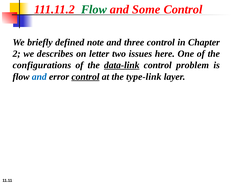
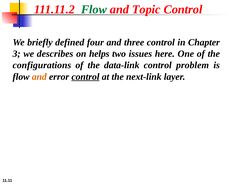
Some: Some -> Topic (146, 9)
note: note -> four (95, 42)
2: 2 -> 3 (17, 54)
letter: letter -> helps (99, 54)
data-link underline: present -> none (122, 65)
and colour: blue -> orange (39, 77)
type-link: type-link -> next-link (144, 77)
